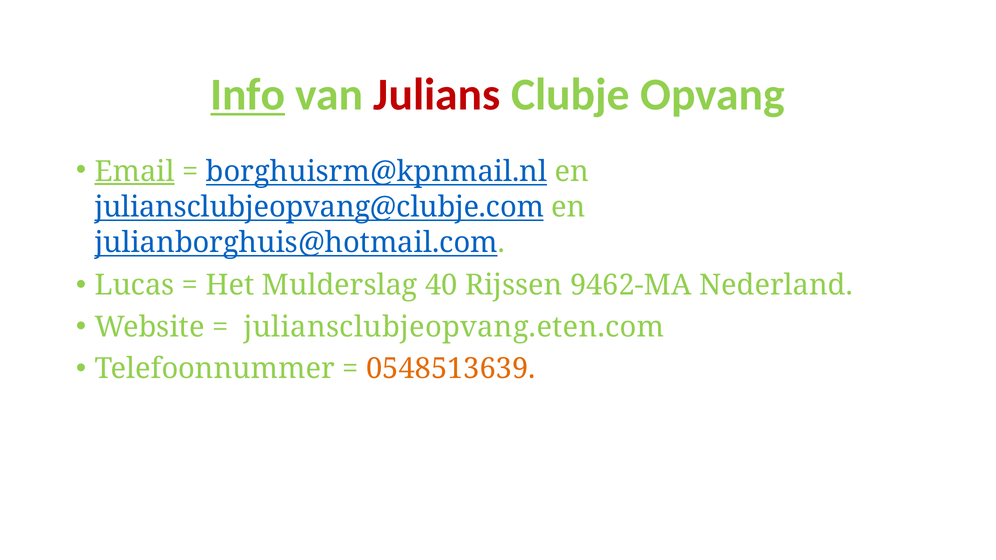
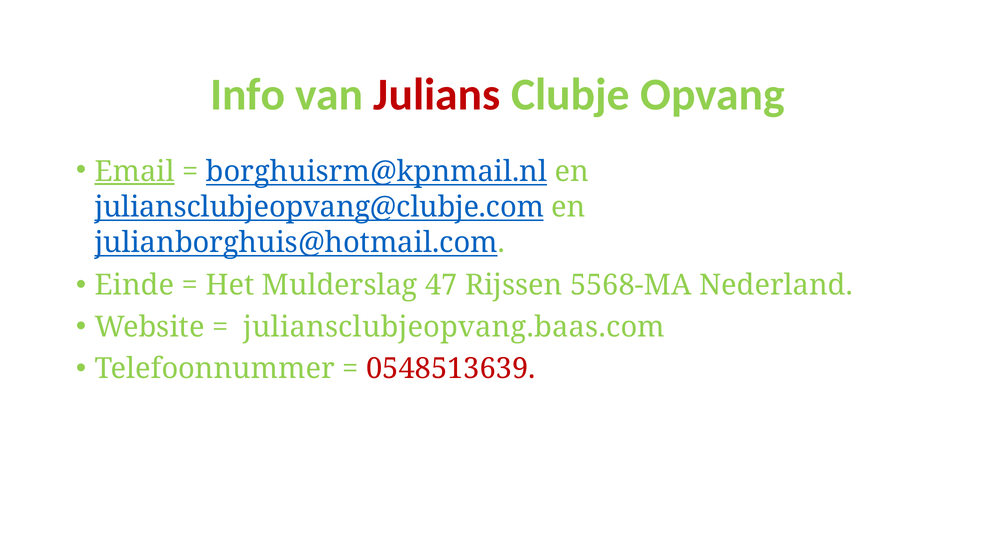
Info underline: present -> none (248, 95)
Lucas: Lucas -> Einde (135, 285)
40: 40 -> 47 (441, 285)
9462-MA: 9462-MA -> 5568-MA (631, 285)
juliansclubjeopvang.eten.com: juliansclubjeopvang.eten.com -> juliansclubjeopvang.baas.com (454, 327)
0548513639 colour: orange -> red (451, 369)
